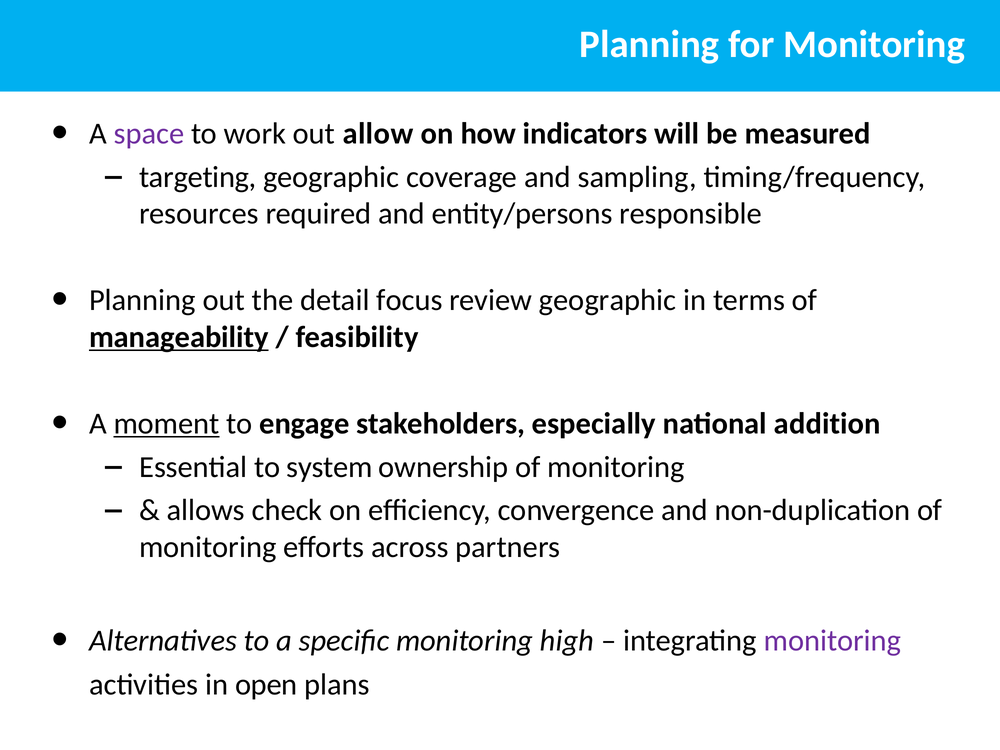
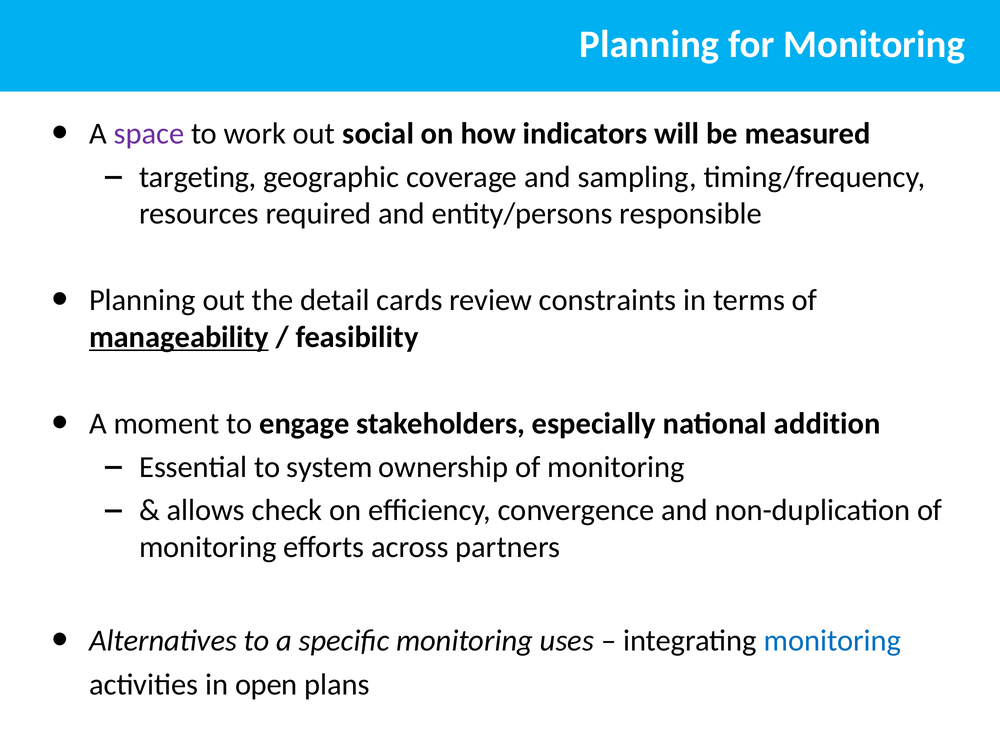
allow: allow -> social (378, 134)
focus: focus -> cards (409, 300)
review geographic: geographic -> constraints (608, 300)
moment underline: present -> none (167, 424)
high: high -> uses (567, 641)
monitoring colour: purple -> blue (832, 641)
